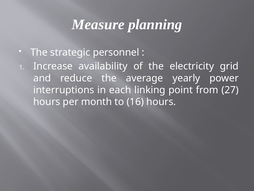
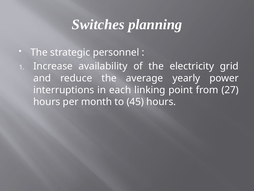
Measure: Measure -> Switches (98, 25)
16: 16 -> 45 (135, 102)
